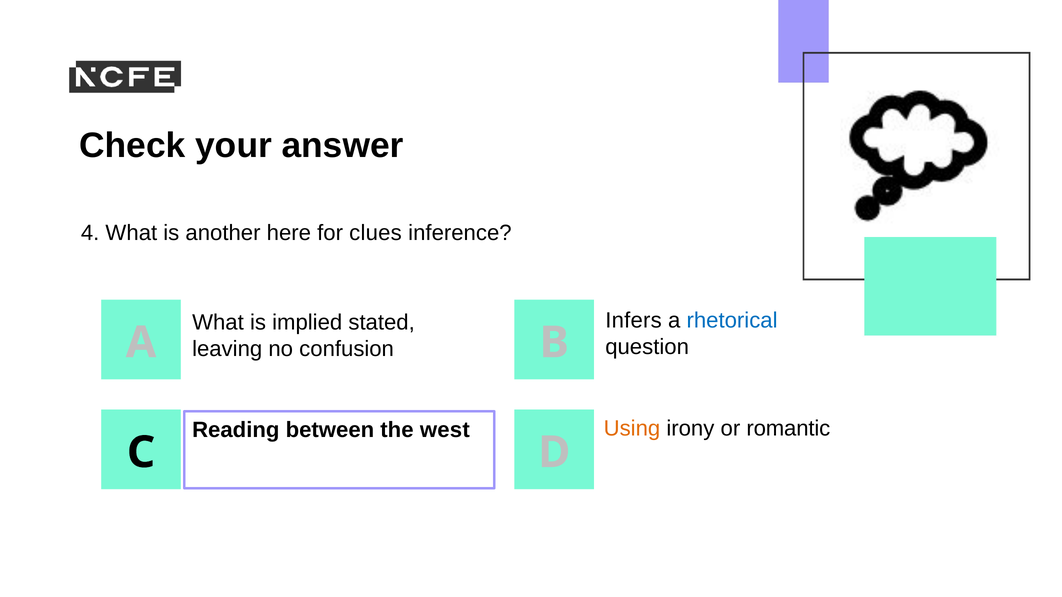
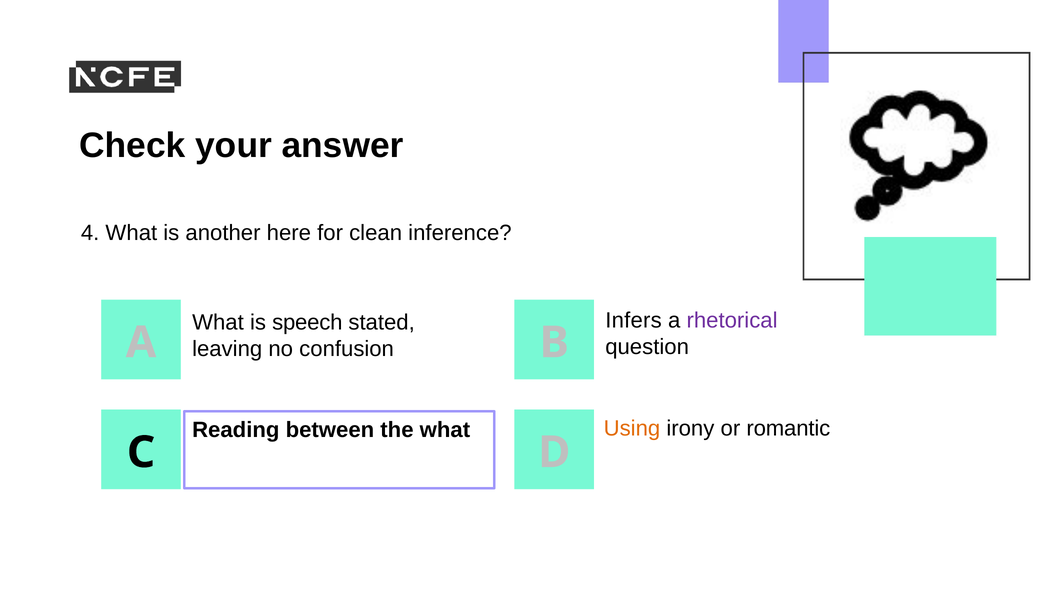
clues: clues -> clean (376, 233)
rhetorical colour: blue -> purple (732, 321)
implied: implied -> speech (307, 322)
the west: west -> what (445, 430)
